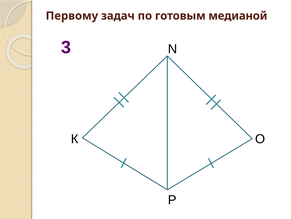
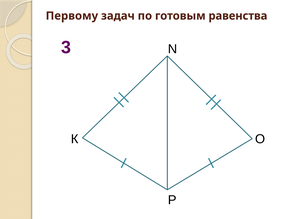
медианой: медианой -> равенства (238, 16)
